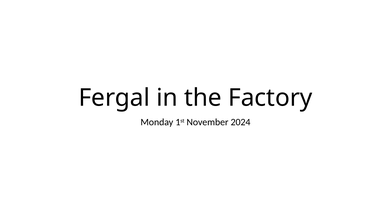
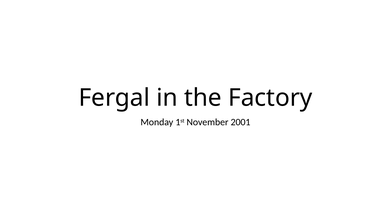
2024: 2024 -> 2001 (241, 122)
